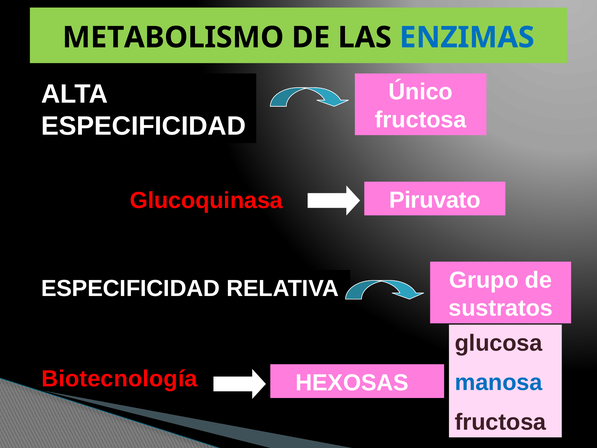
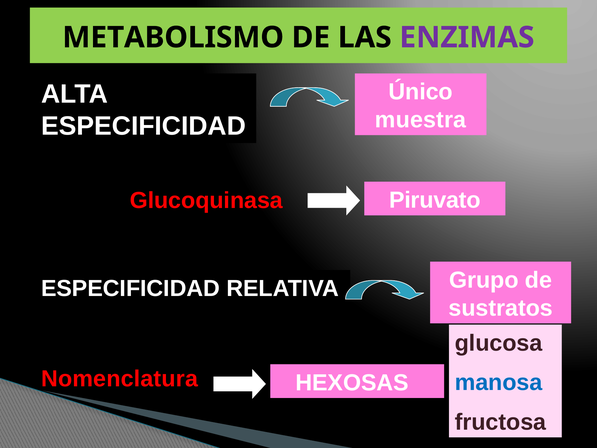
ENZIMAS colour: blue -> purple (467, 37)
fructosa: fructosa -> muestra (421, 120)
Biotecnología: Biotecnología -> Nomenclatura (120, 379)
